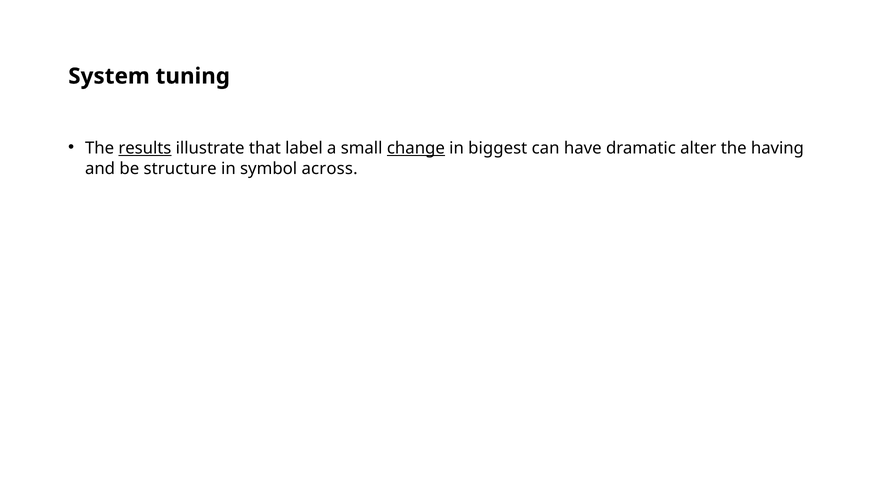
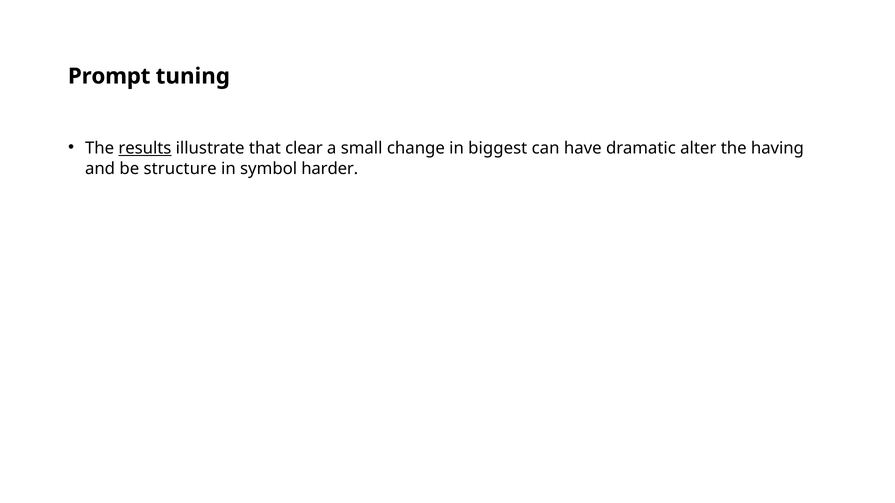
System: System -> Prompt (109, 76)
label: label -> clear (304, 148)
change underline: present -> none (416, 148)
across: across -> harder (330, 169)
